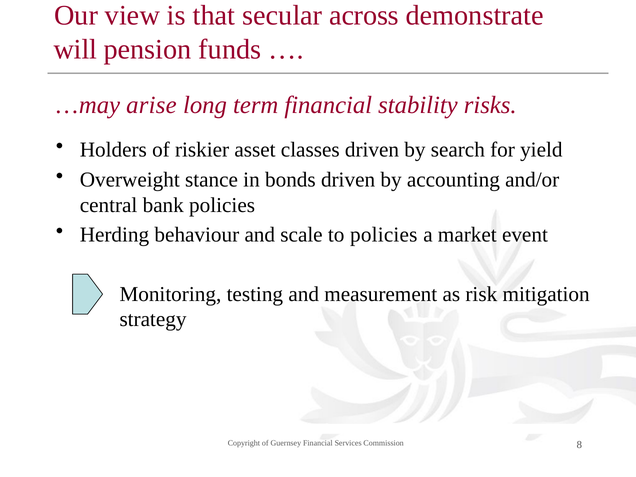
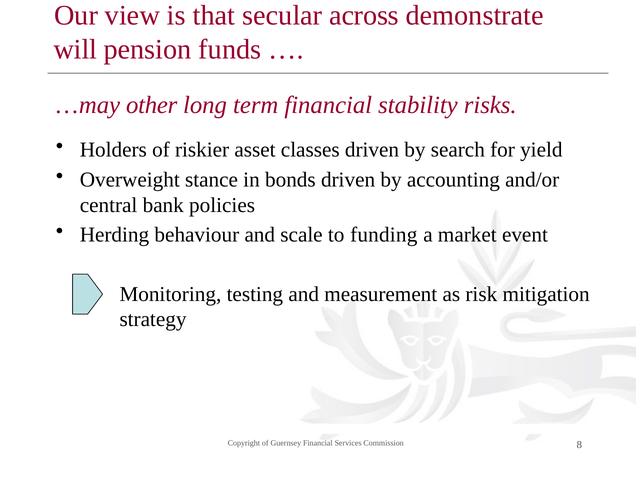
arise: arise -> other (152, 105)
to policies: policies -> funding (384, 235)
